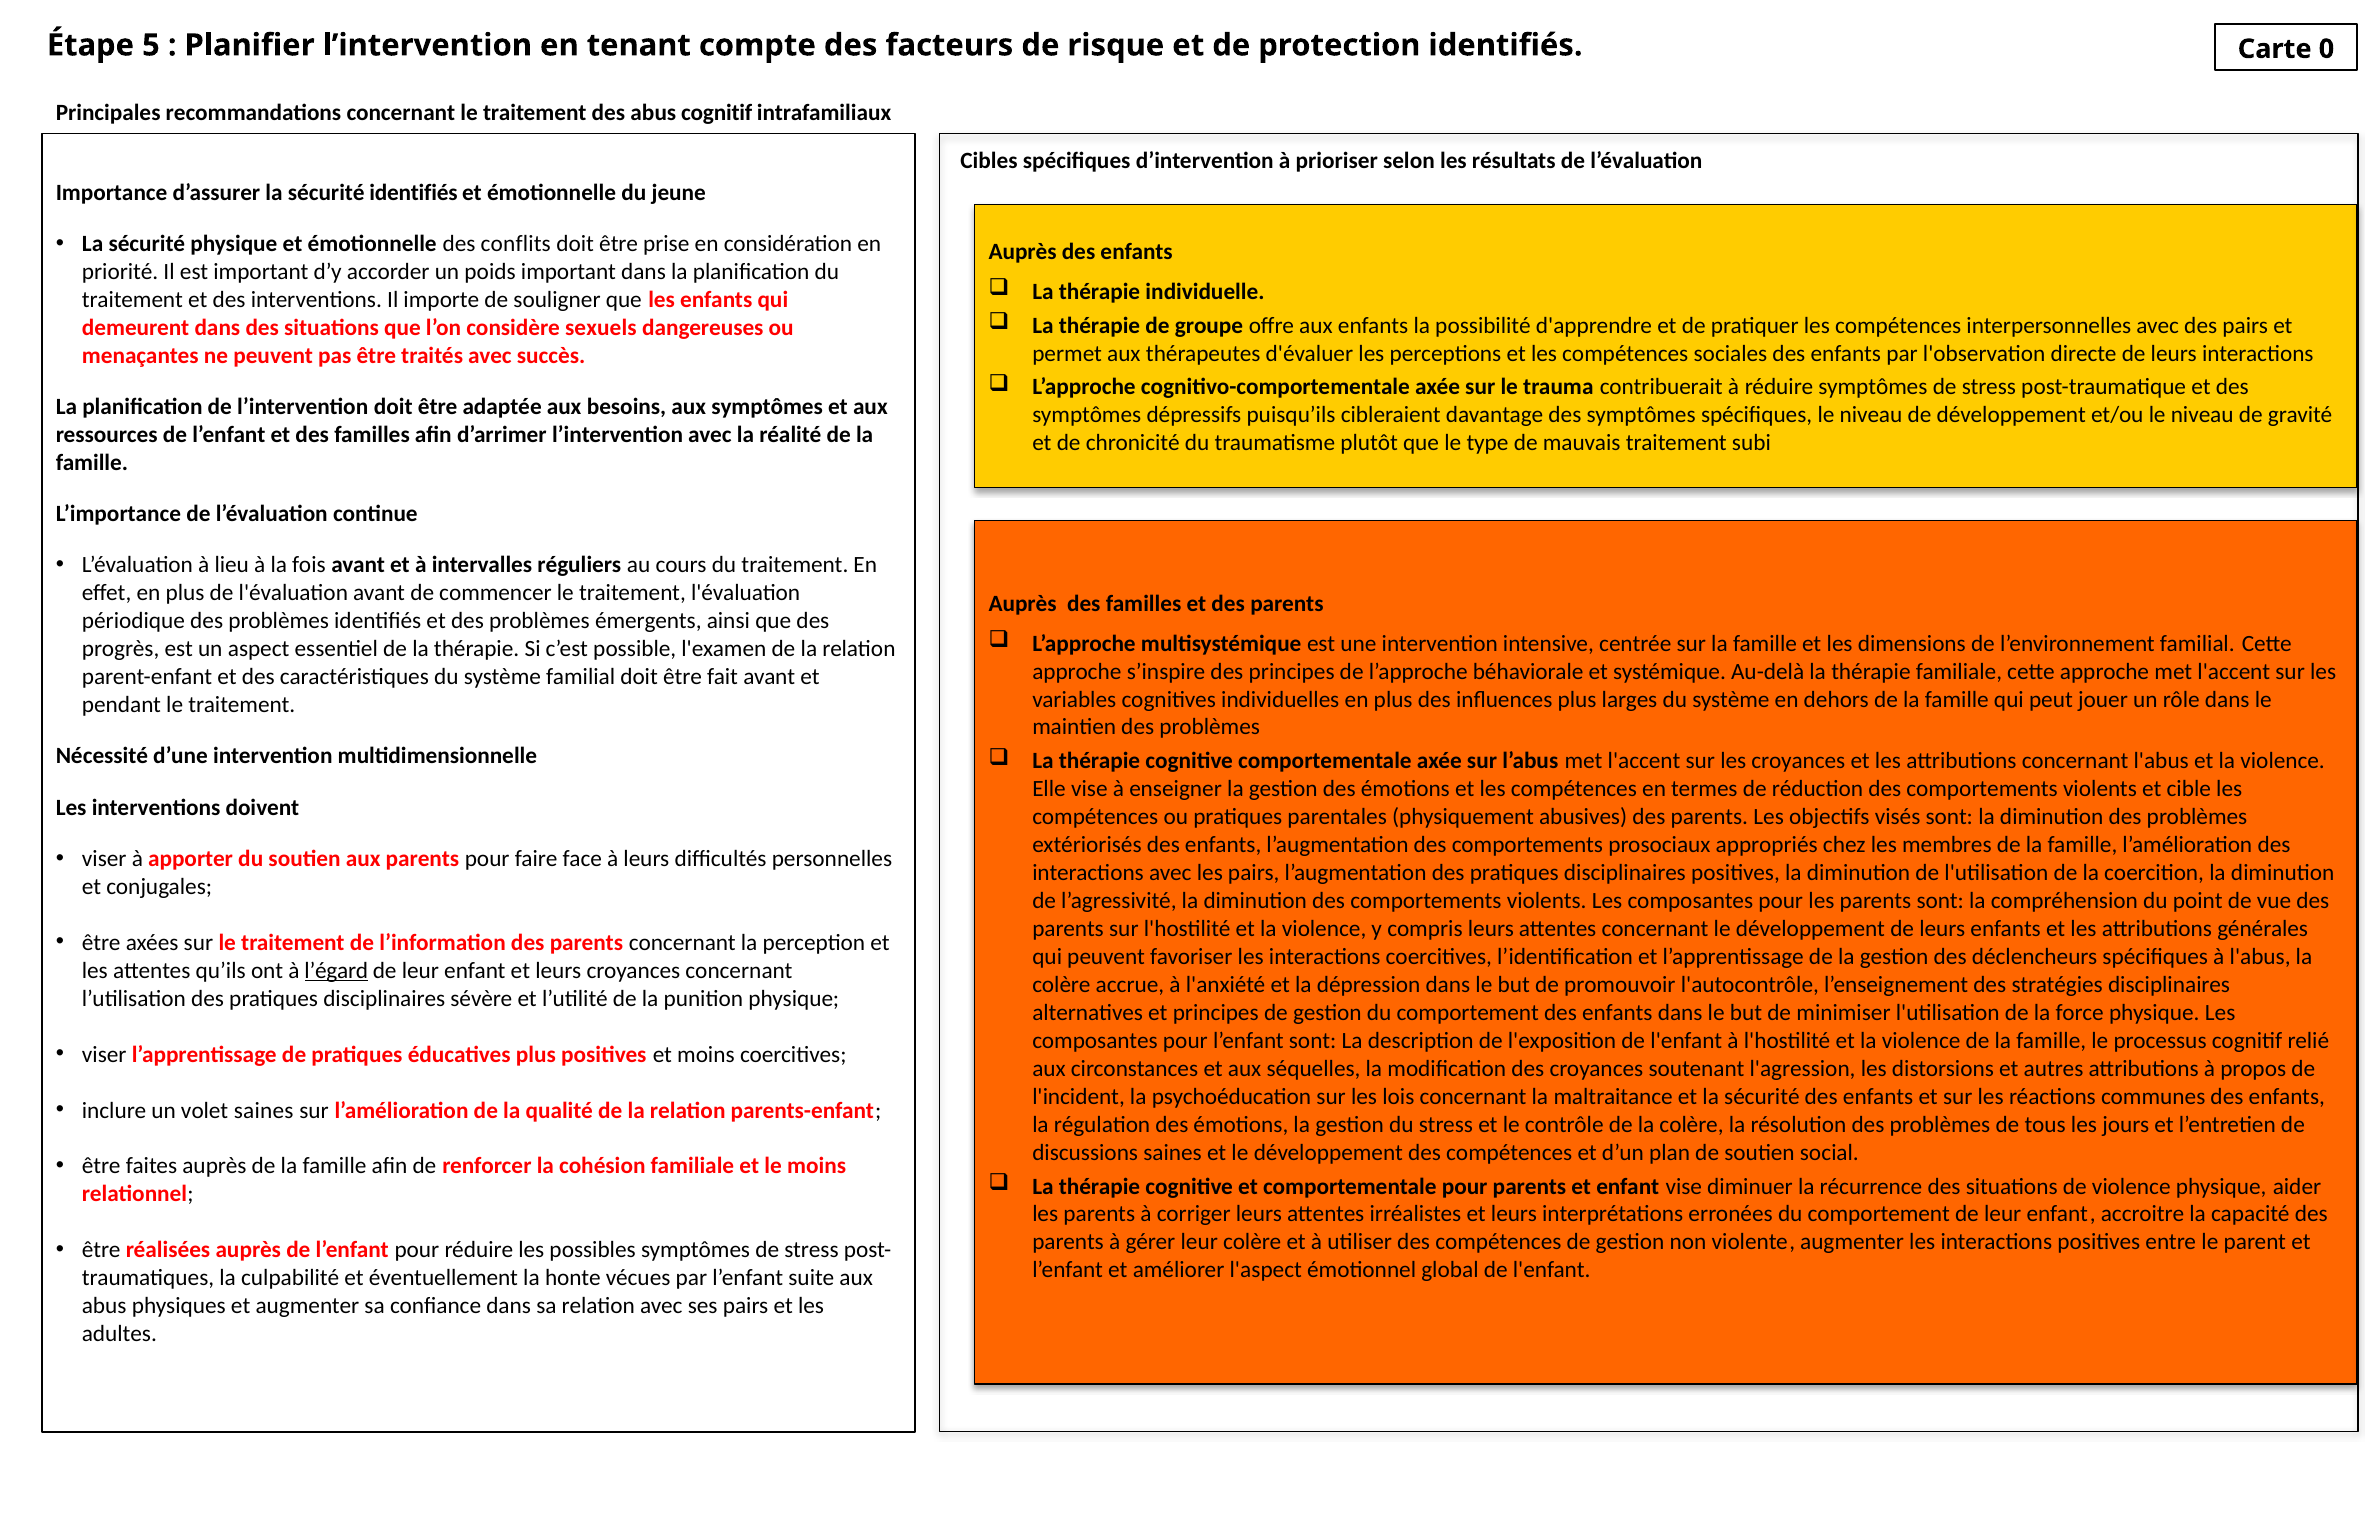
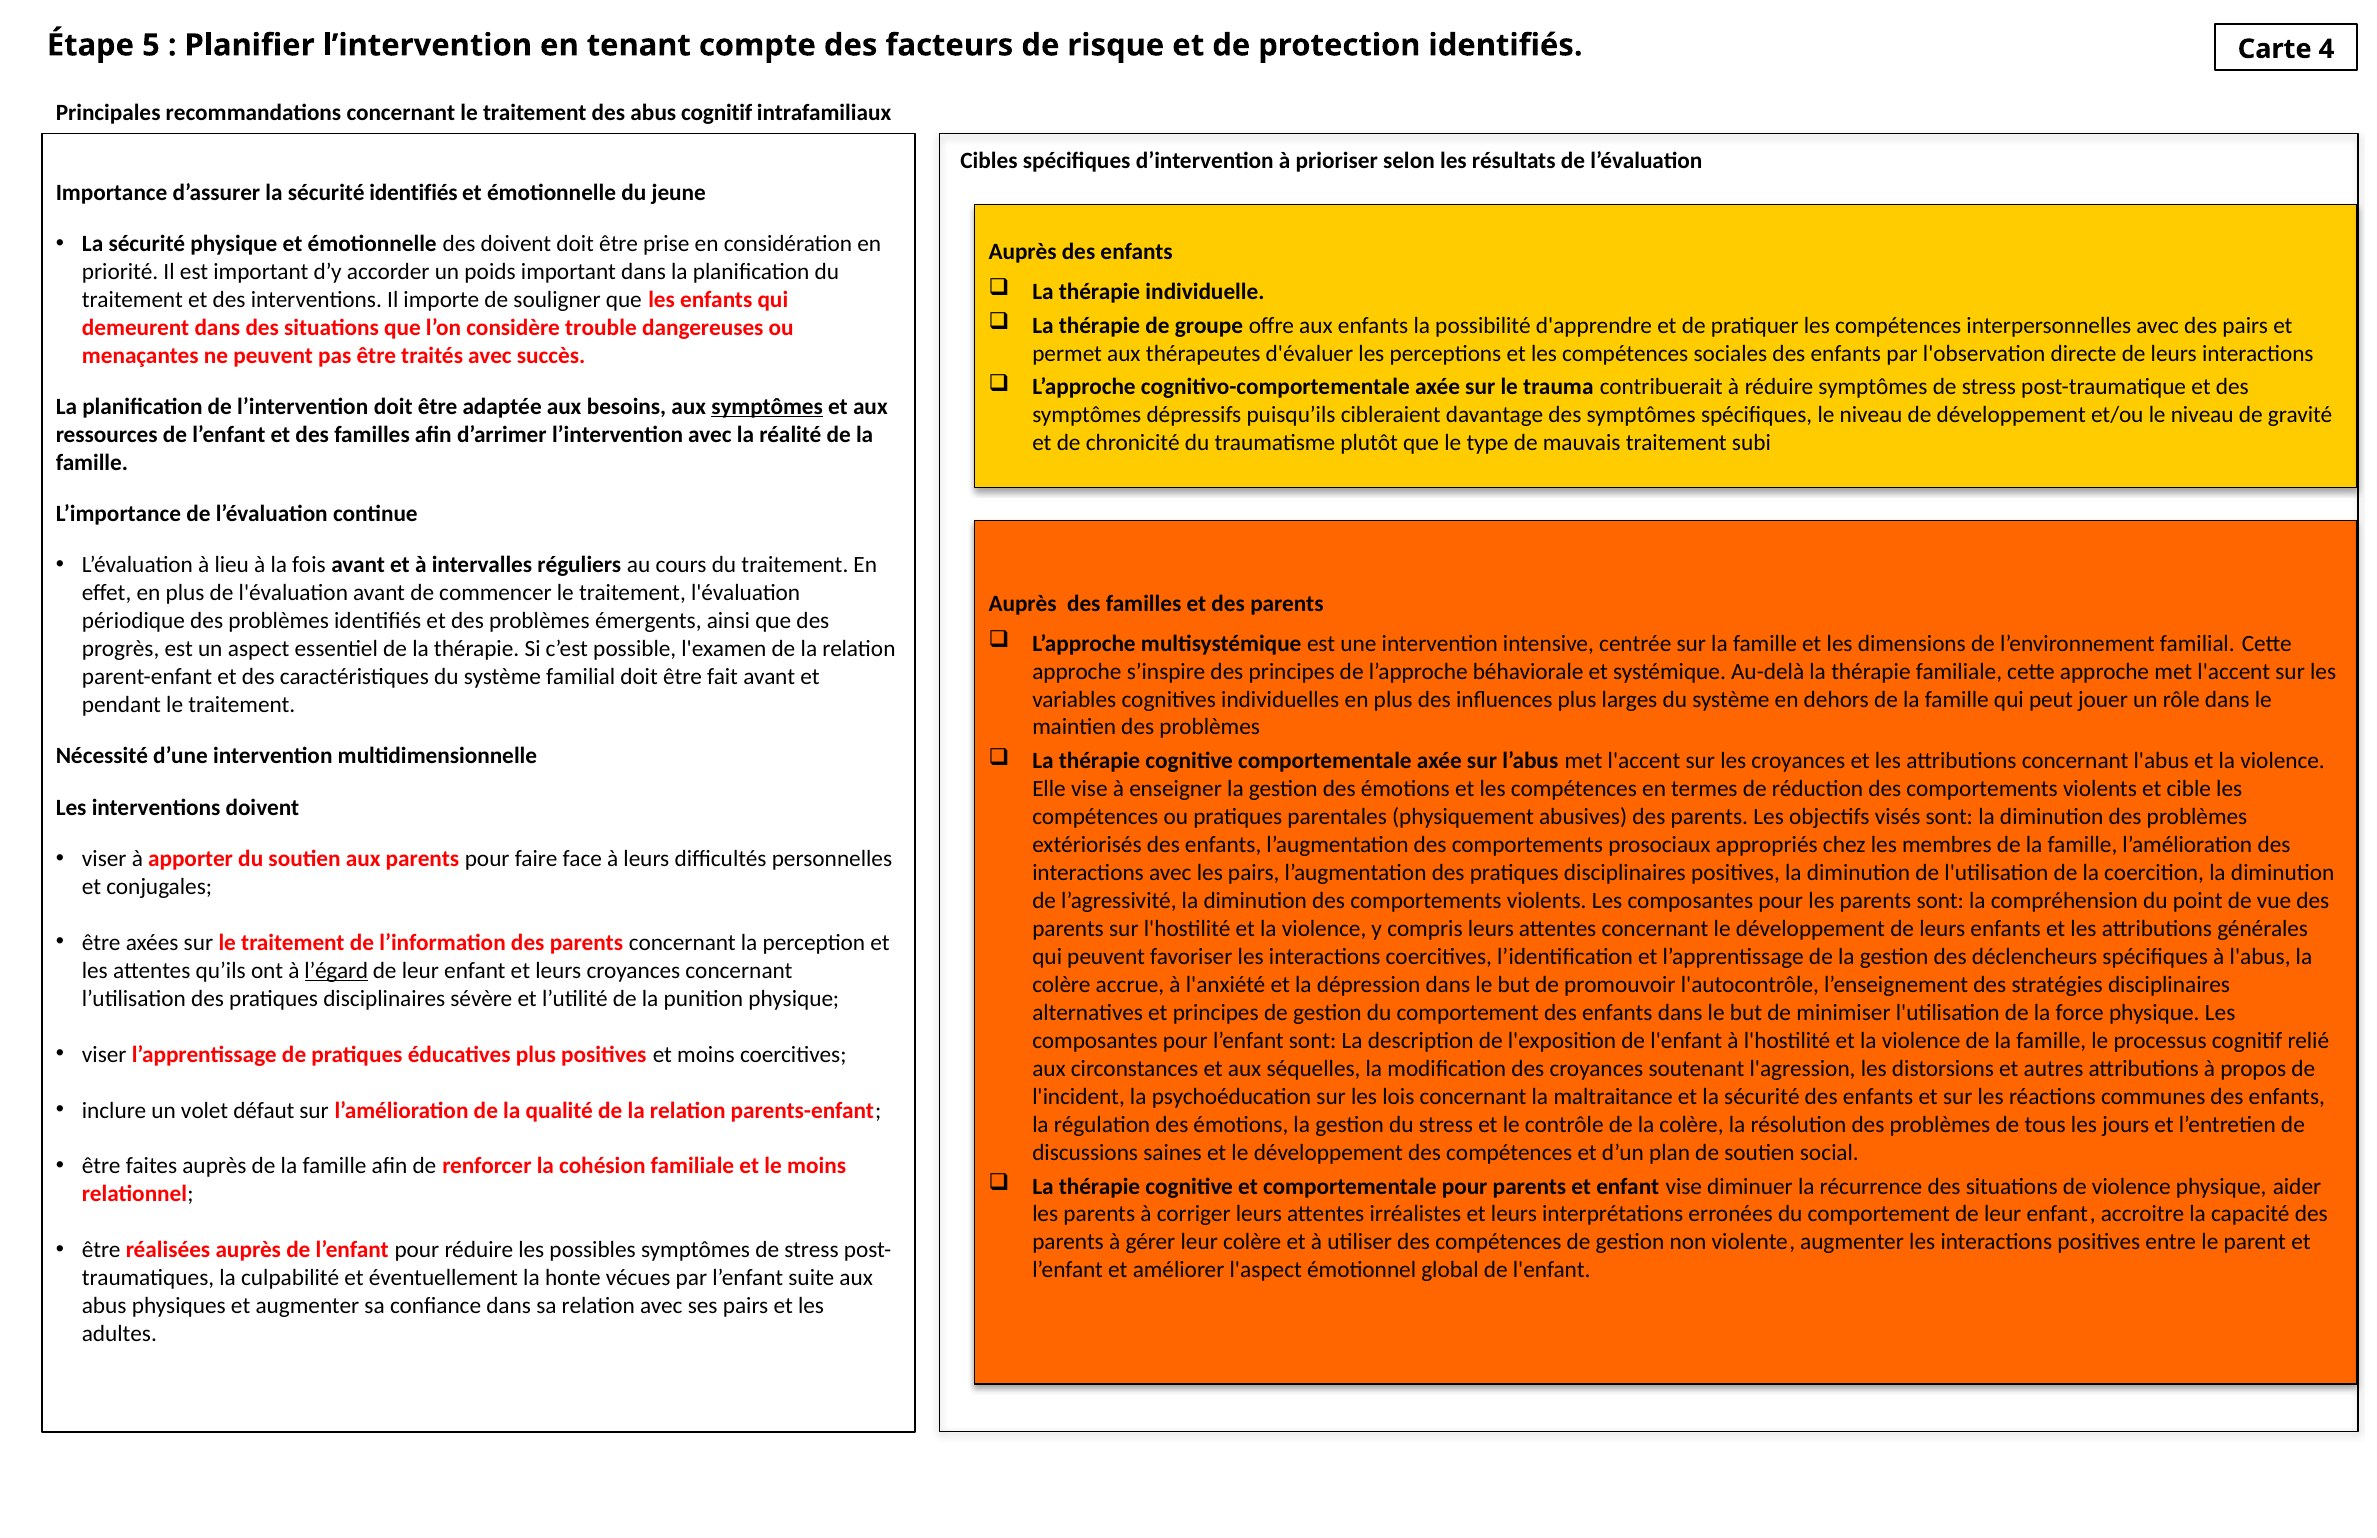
0: 0 -> 4 (2326, 49)
des conflits: conflits -> doivent (516, 244)
sexuels: sexuels -> trouble (601, 328)
symptômes underline: none -> present (767, 407)
volet saines: saines -> défaut (264, 1111)
